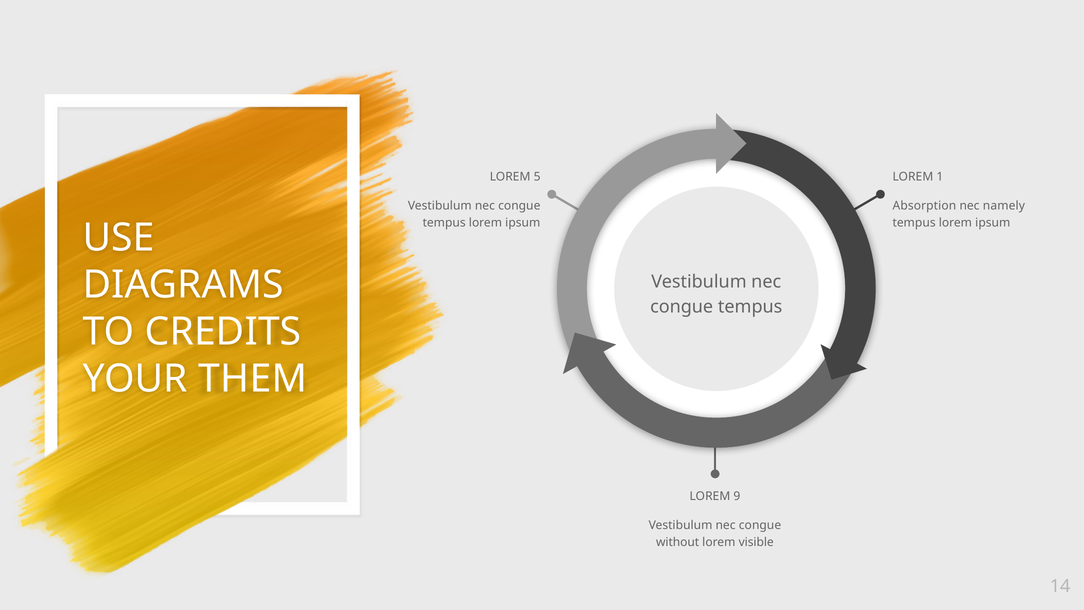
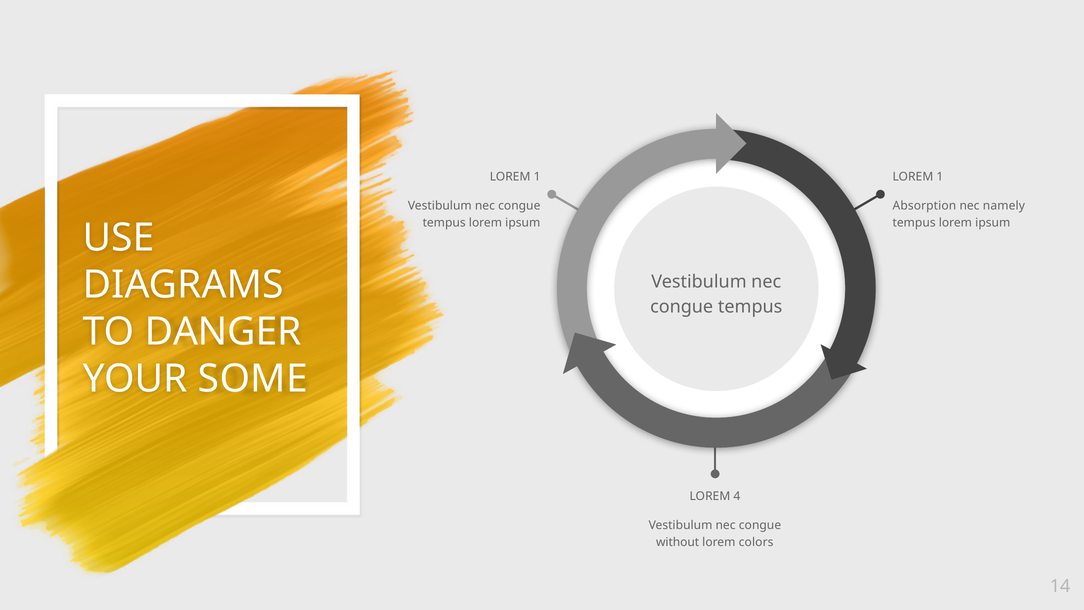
5: 5 -> 1 (537, 177)
CREDITS: CREDITS -> DANGER (223, 332)
THEM: THEM -> SOME (253, 378)
9: 9 -> 4 (737, 496)
visible: visible -> colors (756, 542)
